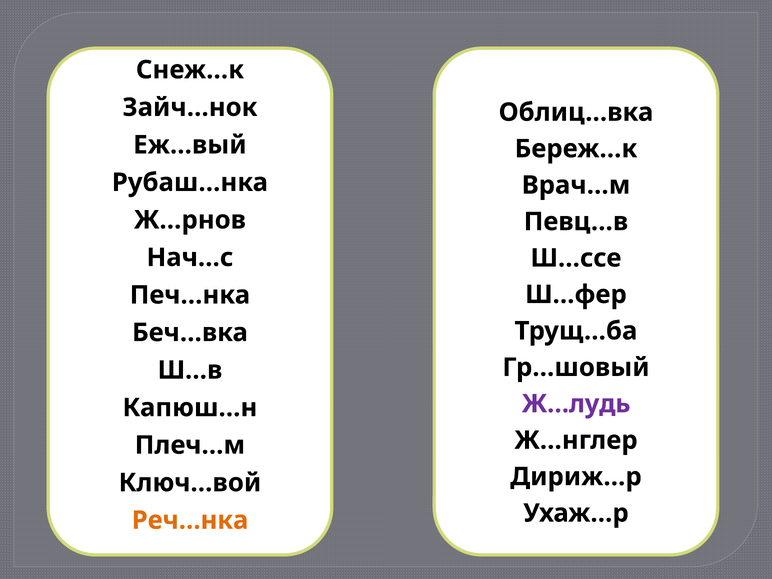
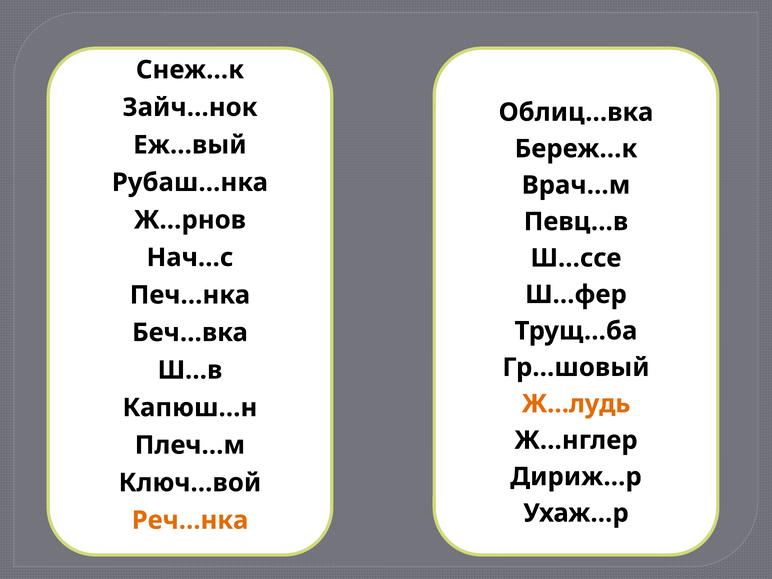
Ж…лудь colour: purple -> orange (576, 404)
